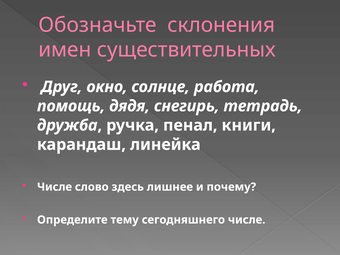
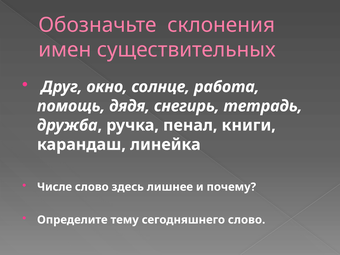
сегодняшнего числе: числе -> слово (247, 220)
